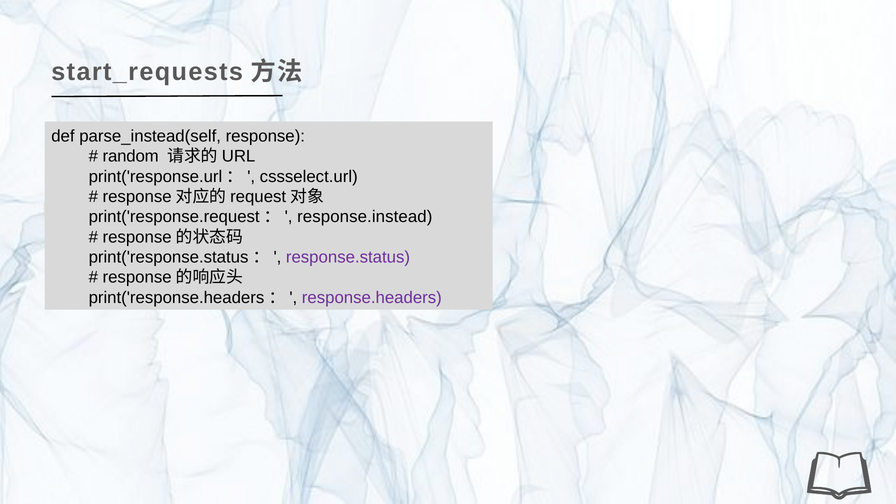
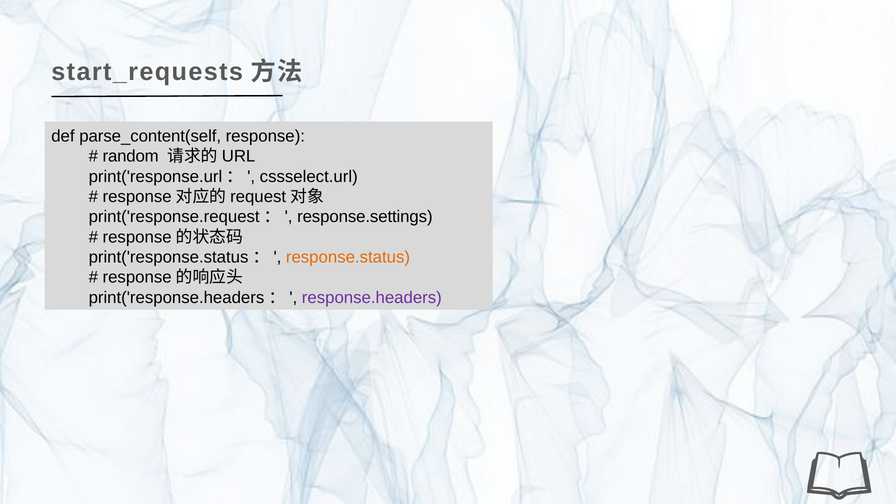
parse_instead(self: parse_instead(self -> parse_content(self (150, 136)
response.instead: response.instead -> response.settings (365, 217)
response.status colour: purple -> orange (348, 257)
